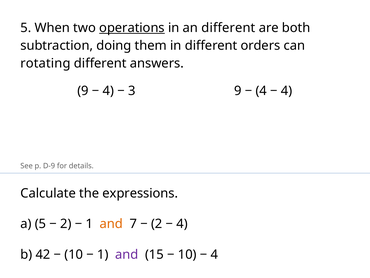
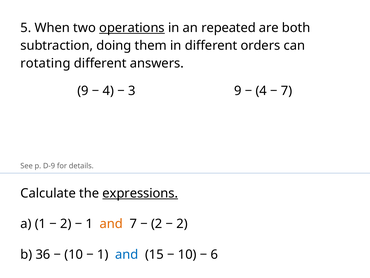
an different: different -> repeated (229, 28)
4: 4 -> 7 (287, 91)
expressions underline: none -> present (140, 193)
a 5: 5 -> 1 (40, 224)
4: 4 -> 2 (182, 224)
42: 42 -> 36 (43, 254)
and colour: purple -> blue (127, 254)
4: 4 -> 6 (214, 254)
